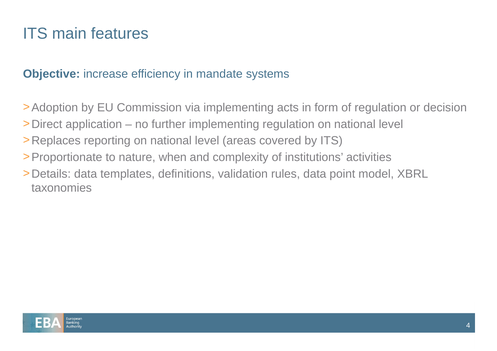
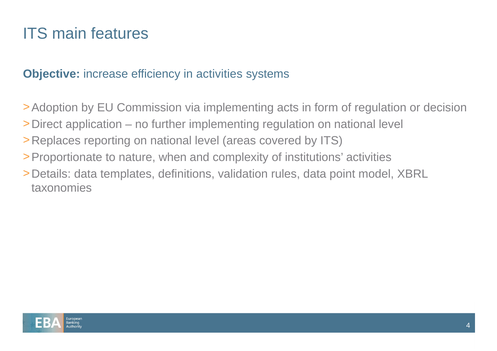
in mandate: mandate -> activities (219, 74)
